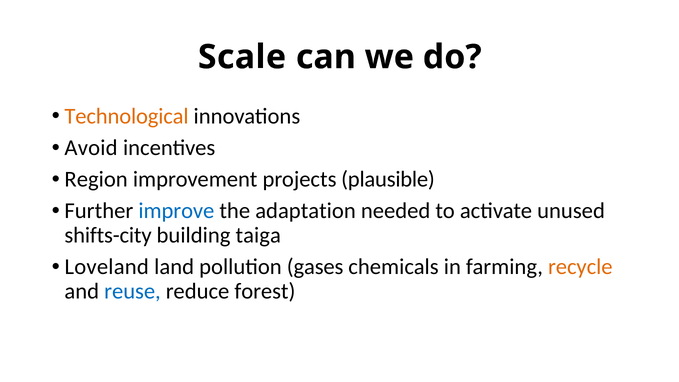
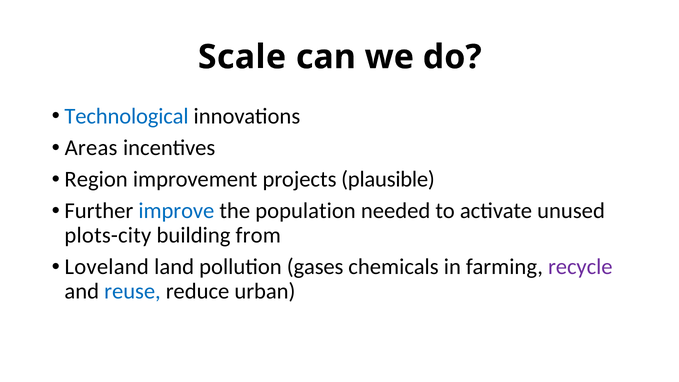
Technological colour: orange -> blue (127, 116)
Avoid: Avoid -> Areas (91, 148)
adaptation: adaptation -> population (306, 211)
shifts-city: shifts-city -> plots-city (108, 235)
taiga: taiga -> from (258, 235)
recycle colour: orange -> purple (580, 267)
forest: forest -> urban (265, 291)
